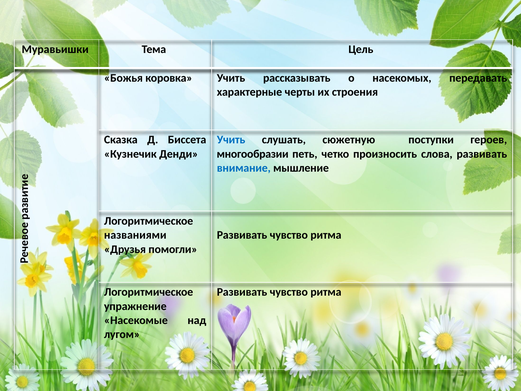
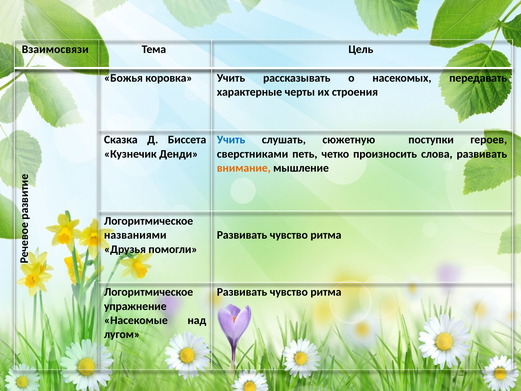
Муравьишки: Муравьишки -> Взаимосвязи (55, 49)
многообразии: многообразии -> сверстниками (253, 154)
внимание colour: blue -> orange (244, 168)
